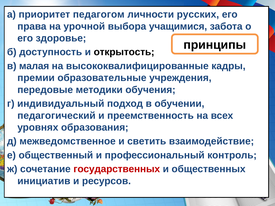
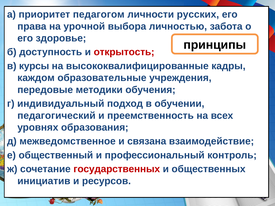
учащимися: учащимися -> личностью (178, 26)
открытость colour: black -> red (124, 52)
малая: малая -> курсы (34, 66)
премии: премии -> каждом (36, 78)
светить: светить -> связана (147, 141)
